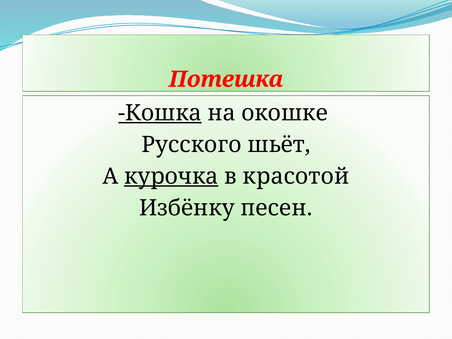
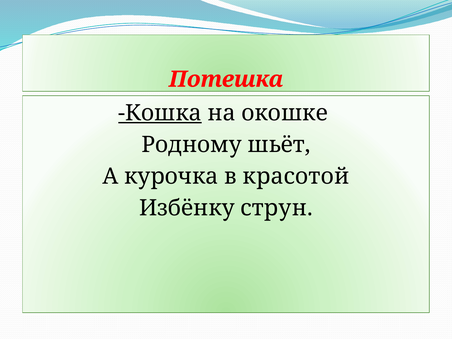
Русского: Русского -> Родному (192, 145)
курочка underline: present -> none (171, 176)
песен: песен -> струн (277, 208)
